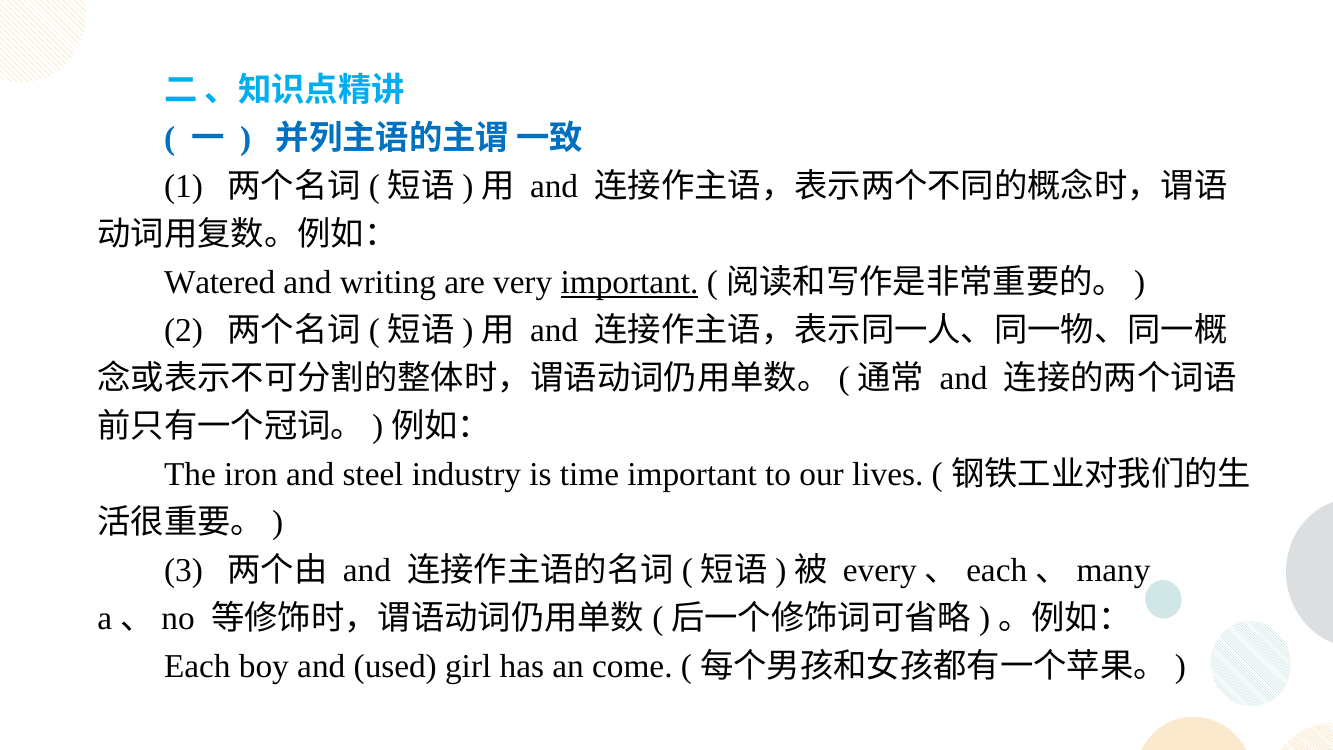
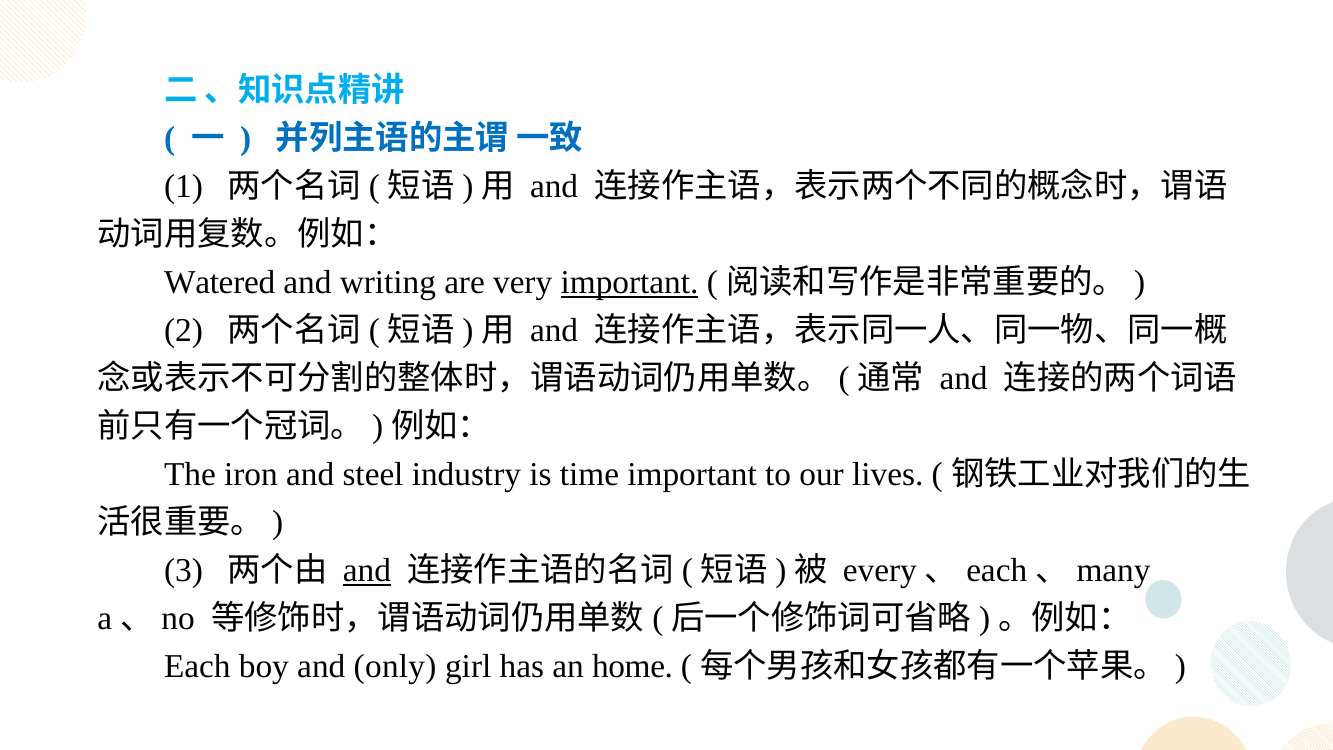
and underline: none -> present (367, 570)
used: used -> only (395, 666)
come: come -> home (633, 666)
